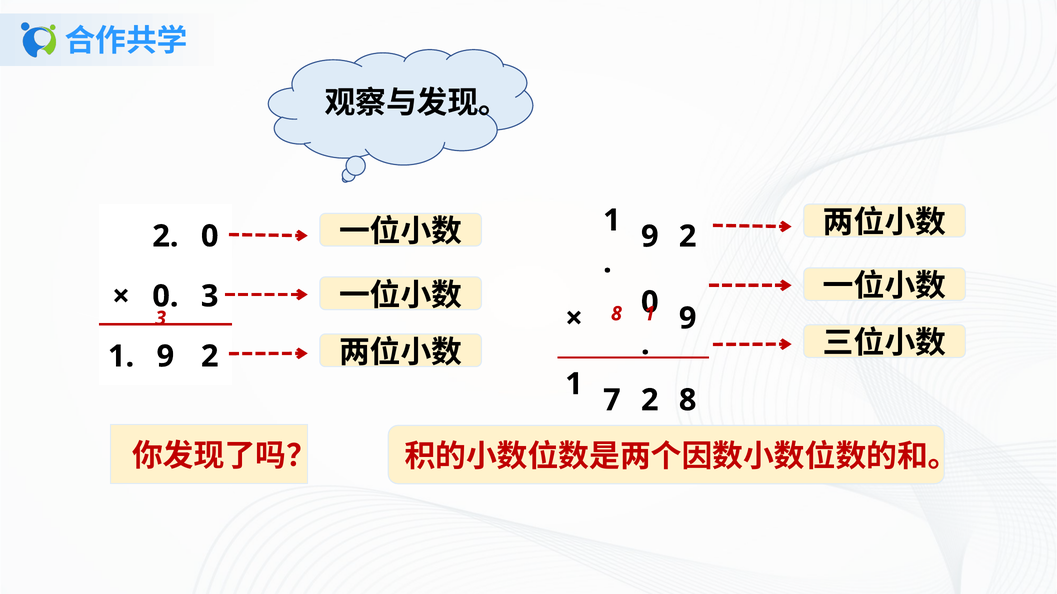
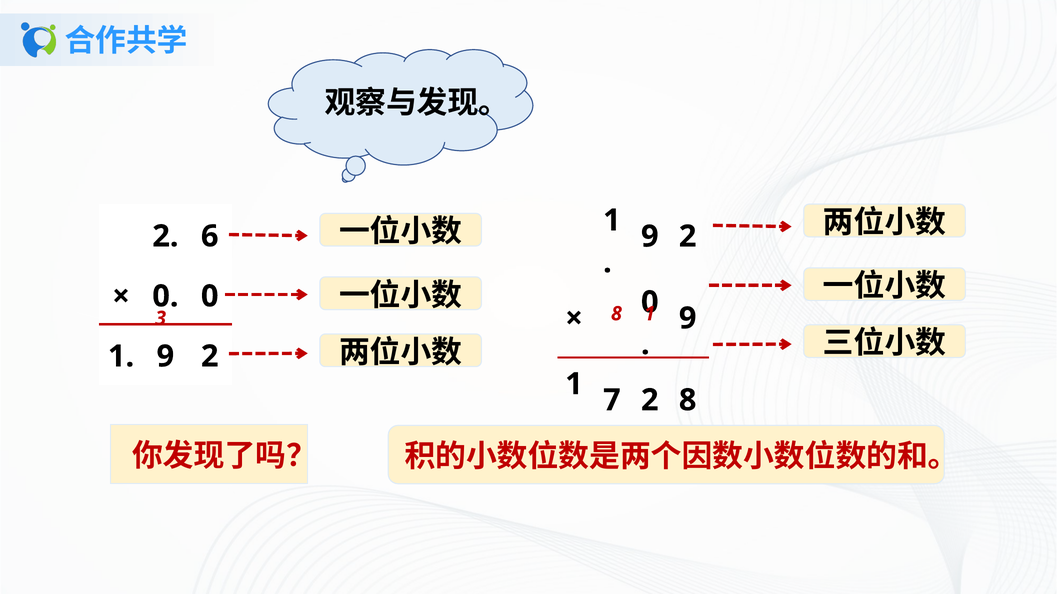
2 0: 0 -> 6 (210, 236)
0 3: 3 -> 0 (210, 297)
